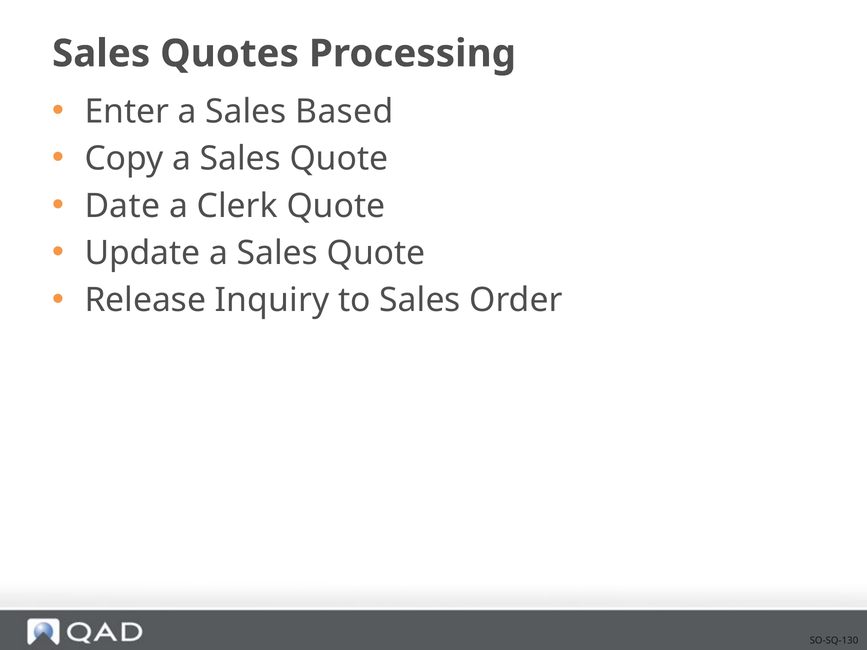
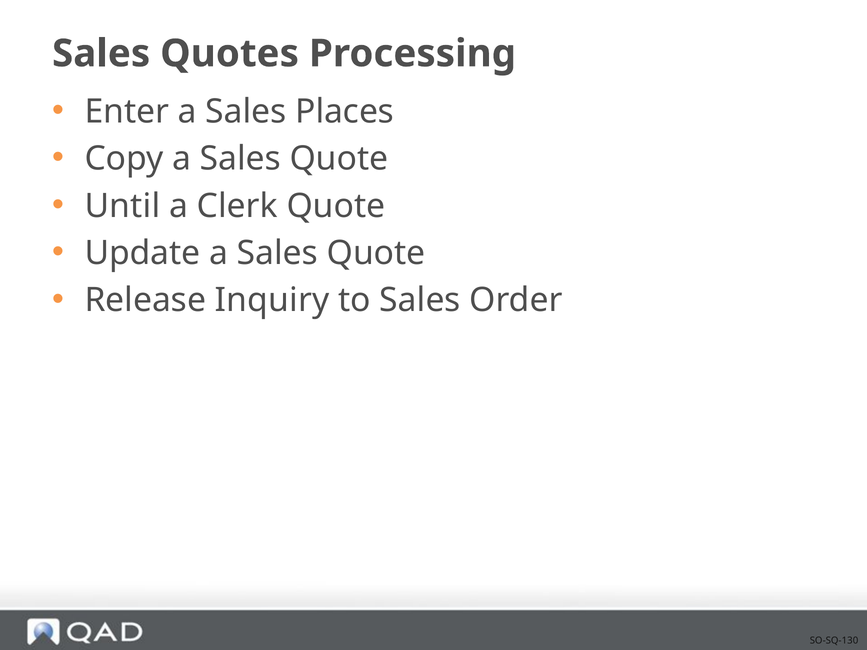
Based: Based -> Places (345, 111)
Date: Date -> Until (122, 206)
